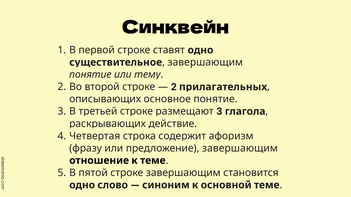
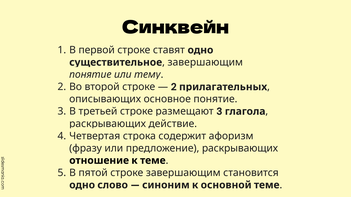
завершающим: завершающим -> раскрывающих (240, 148)
